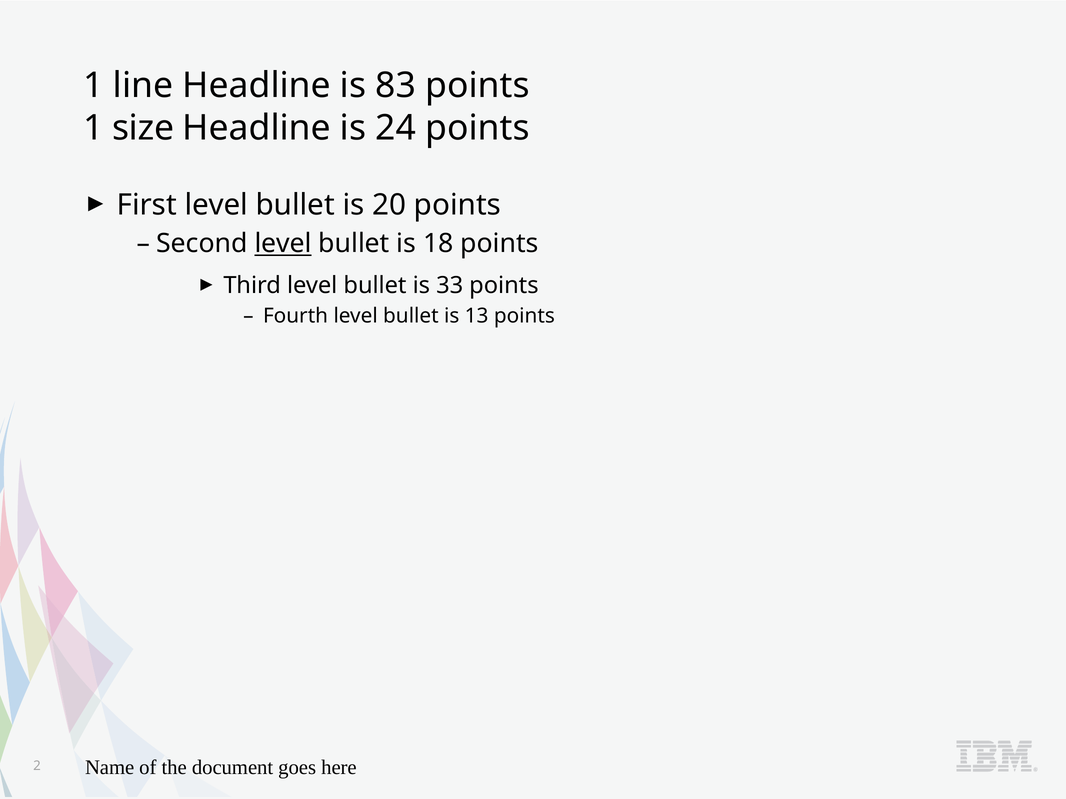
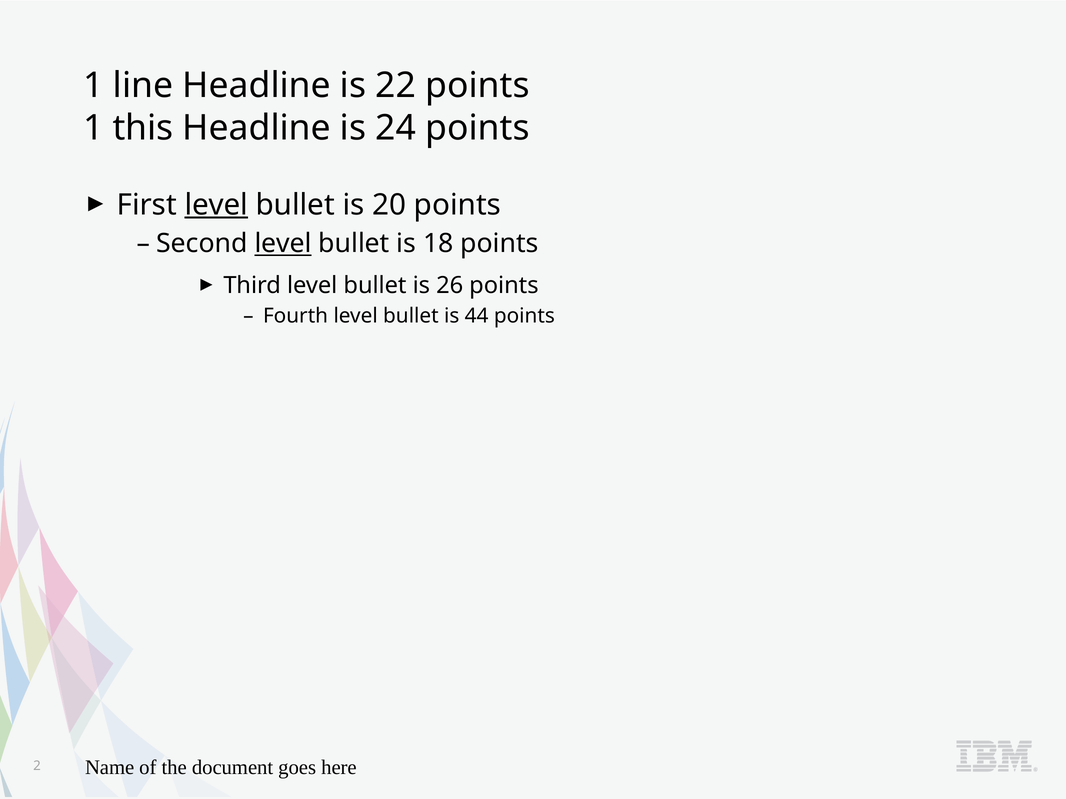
83: 83 -> 22 (396, 85)
size: size -> this (143, 128)
level underline: none -> present (216, 205)
33: 33 -> 26 (450, 286)
13: 13 -> 44 (477, 316)
